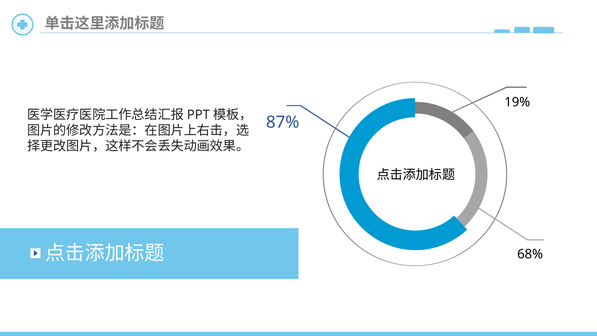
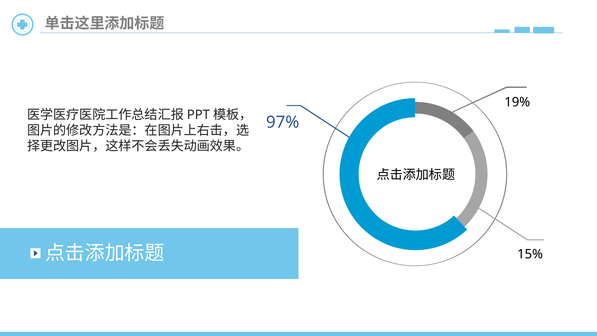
87%: 87% -> 97% (283, 122)
68%: 68% -> 15% (530, 254)
